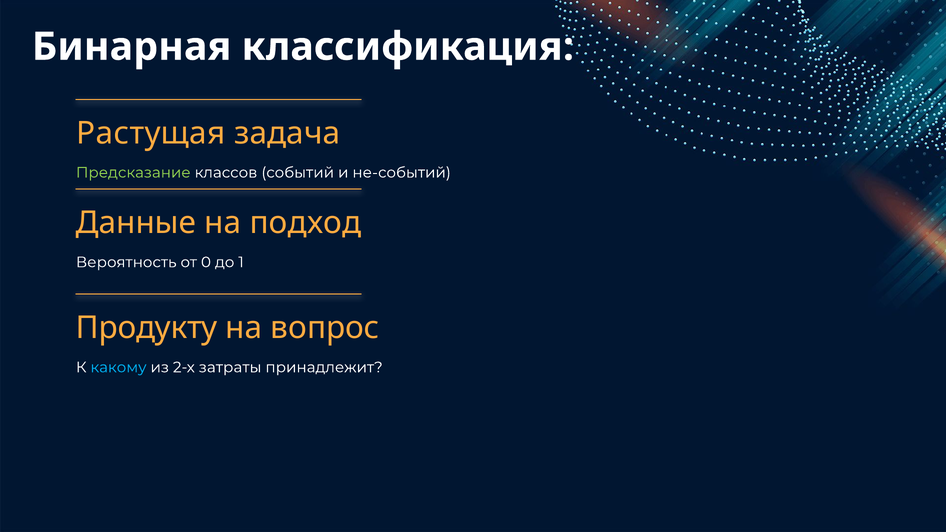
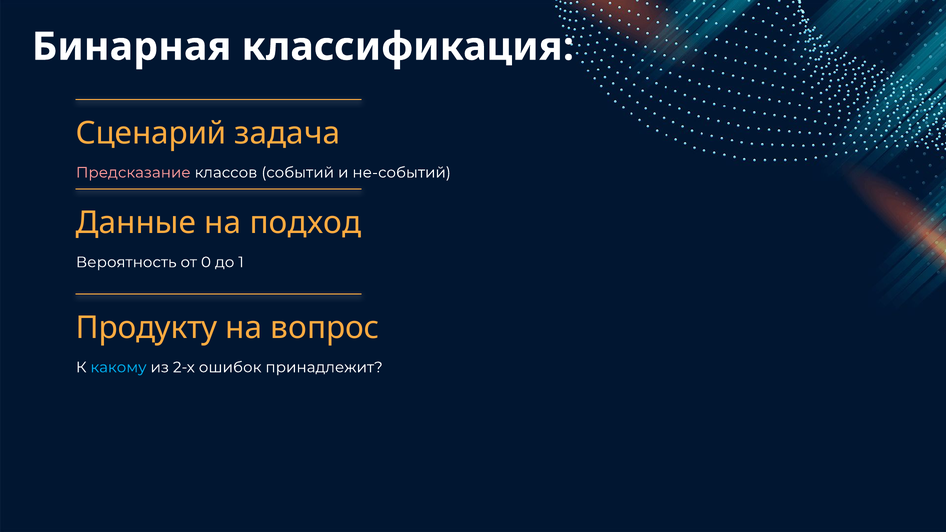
Растущая: Растущая -> Сценарий (151, 133)
Предсказание colour: light green -> pink (133, 173)
затраты: затраты -> ошибок (230, 367)
